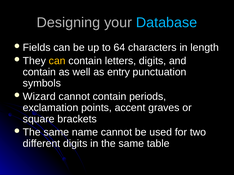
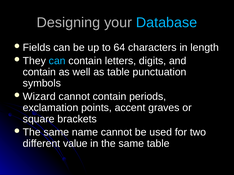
can colour: yellow -> light blue (57, 61)
as entry: entry -> table (118, 72)
different digits: digits -> value (75, 144)
